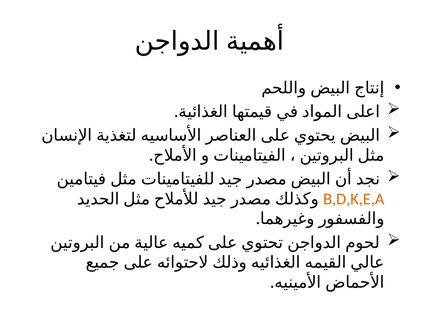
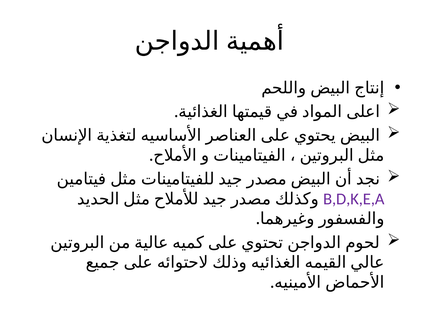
B,D,K,E,A colour: orange -> purple (354, 199)
